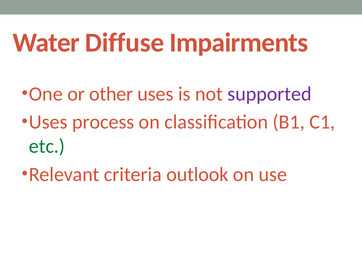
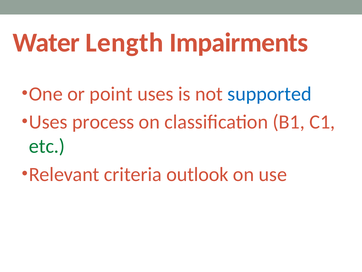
Diffuse: Diffuse -> Length (124, 43)
other: other -> point (111, 94)
supported colour: purple -> blue (270, 94)
